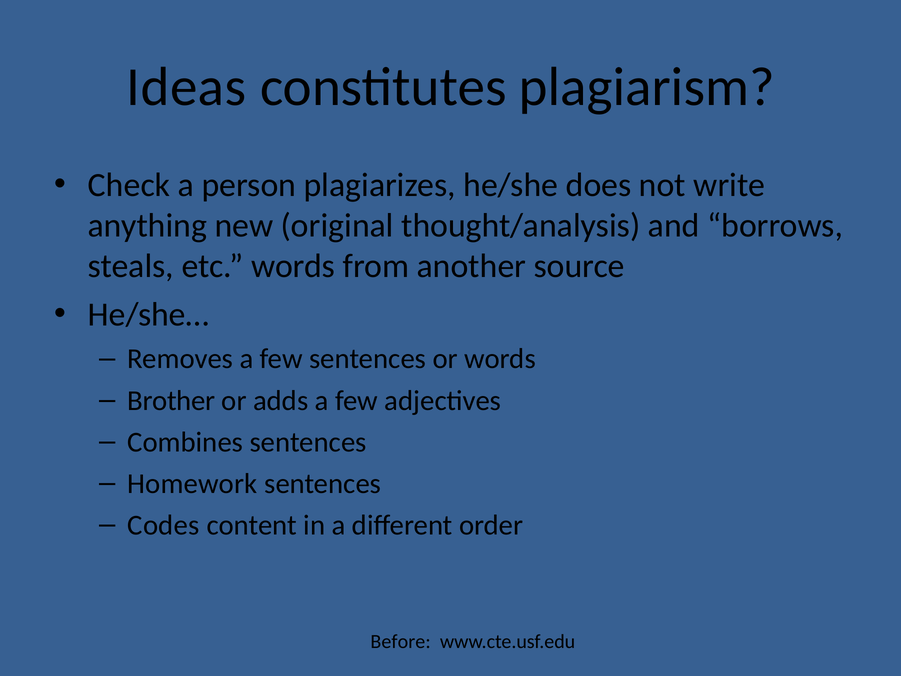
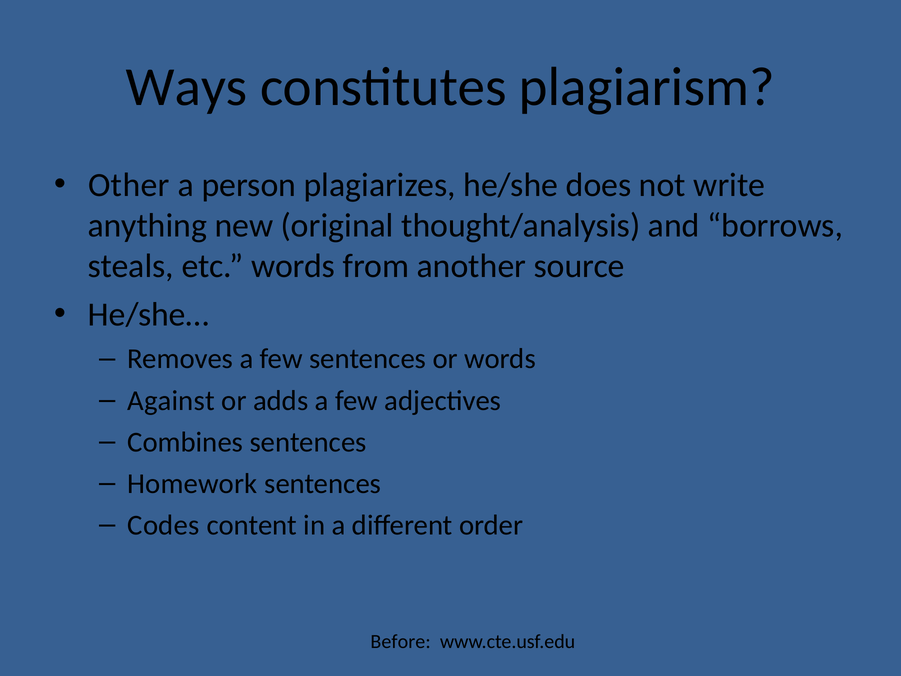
Ideas: Ideas -> Ways (187, 87)
Check: Check -> Other (129, 185)
Brother: Brother -> Against (171, 400)
